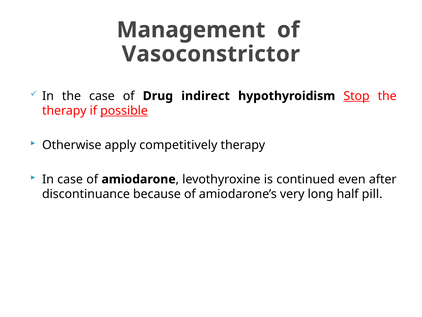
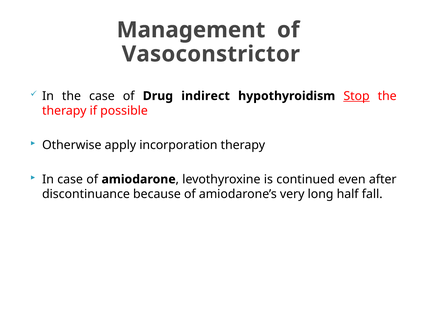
possible underline: present -> none (124, 111)
competitively: competitively -> incorporation (178, 145)
pill: pill -> fall (372, 194)
